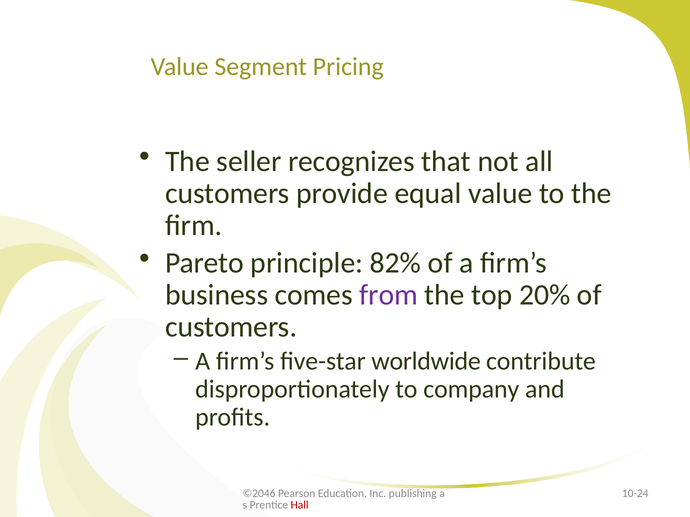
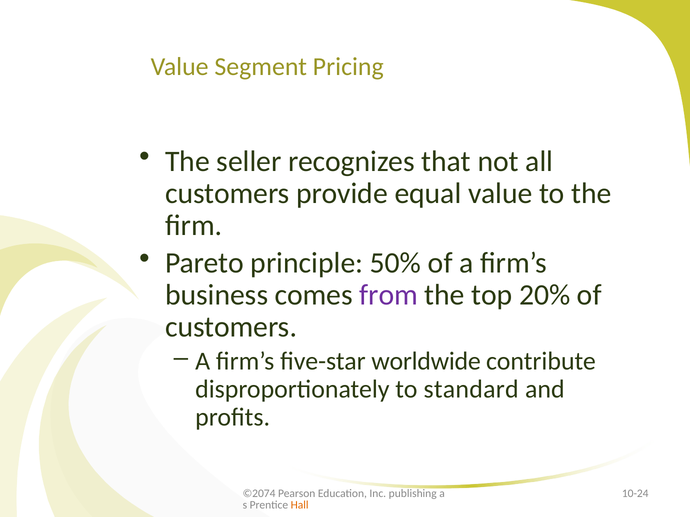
82%: 82% -> 50% (396, 263)
company: company -> standard (471, 390)
©2046: ©2046 -> ©2074 (259, 494)
Hall colour: red -> orange (300, 506)
